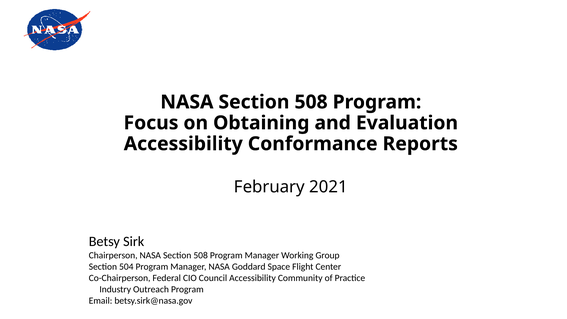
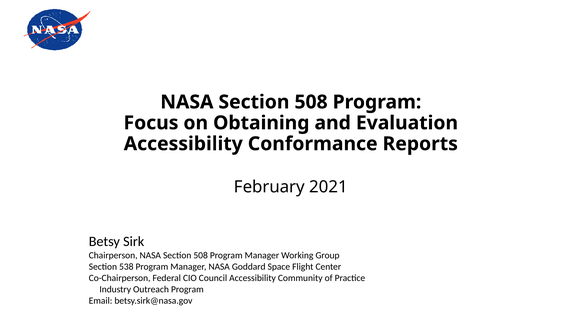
504: 504 -> 538 (126, 267)
